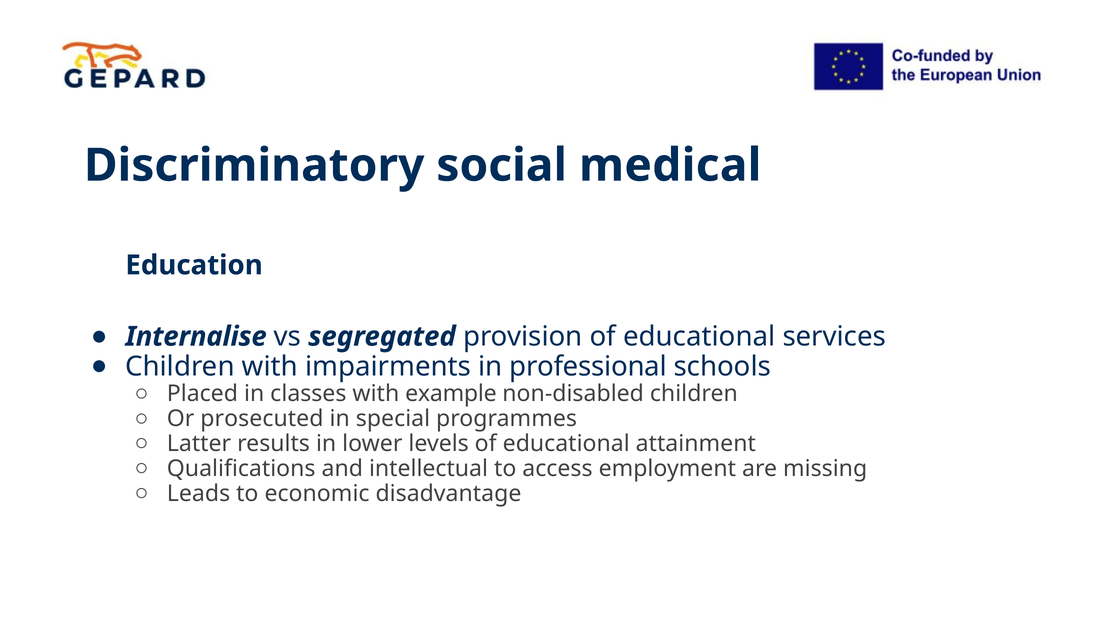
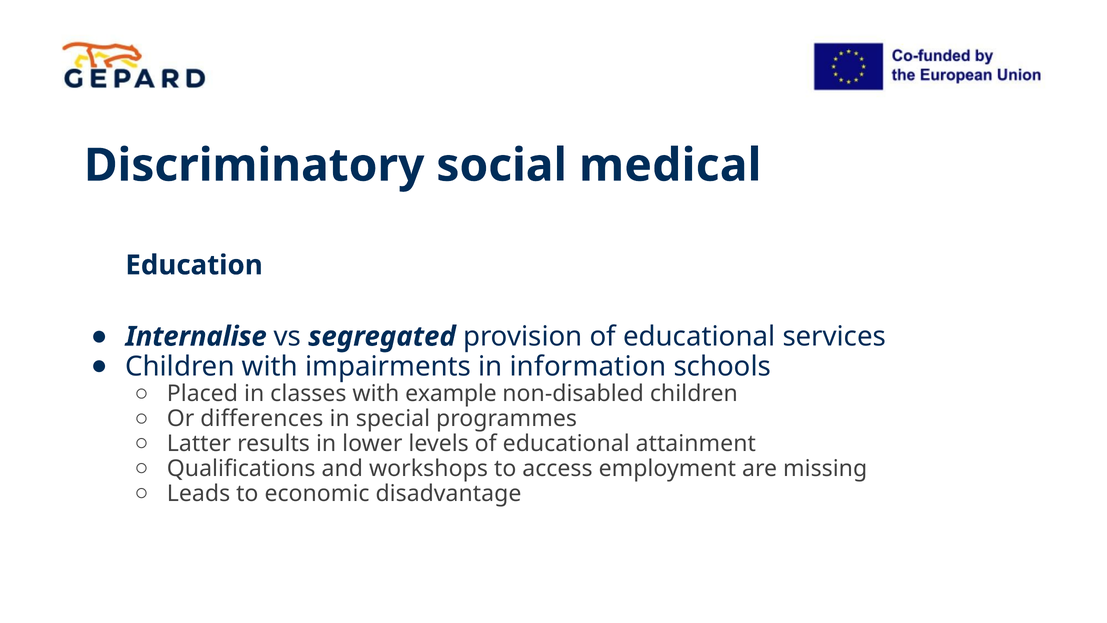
professional: professional -> information (588, 366)
prosecuted: prosecuted -> differences (262, 419)
intellectual: intellectual -> workshops (428, 468)
